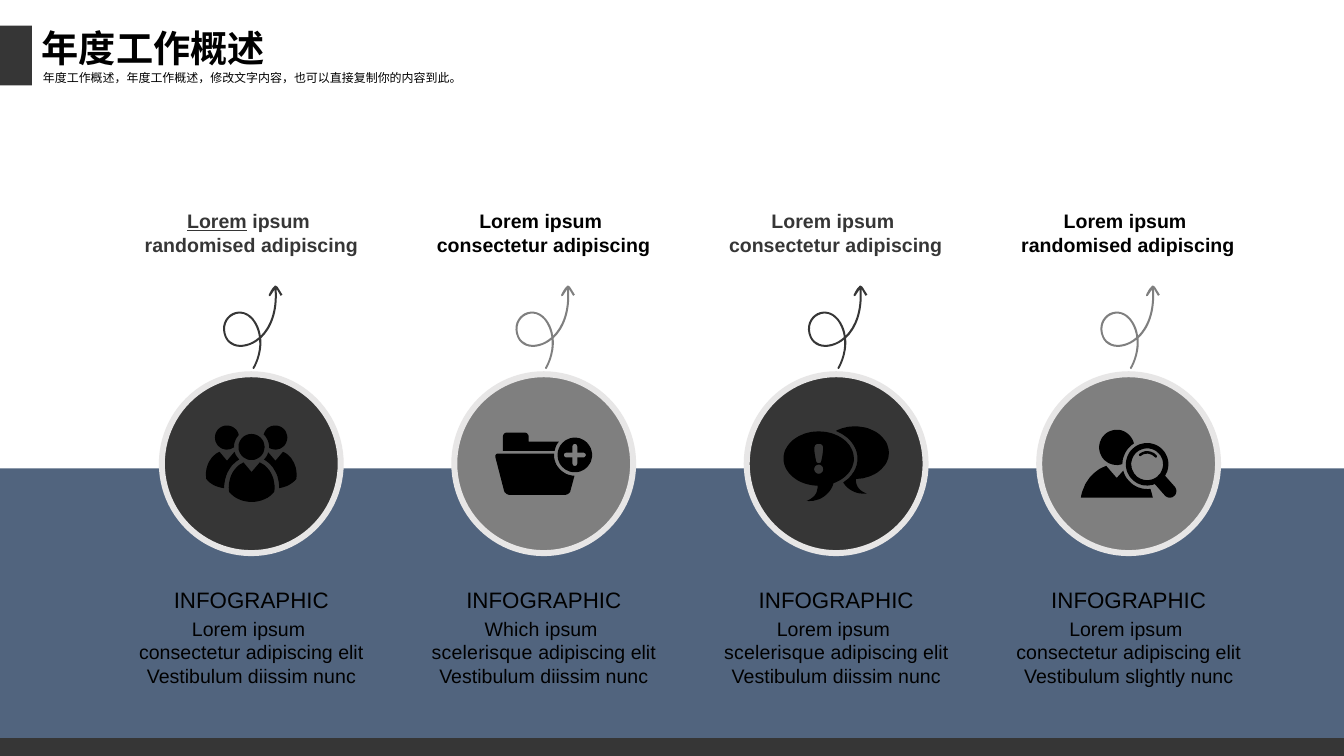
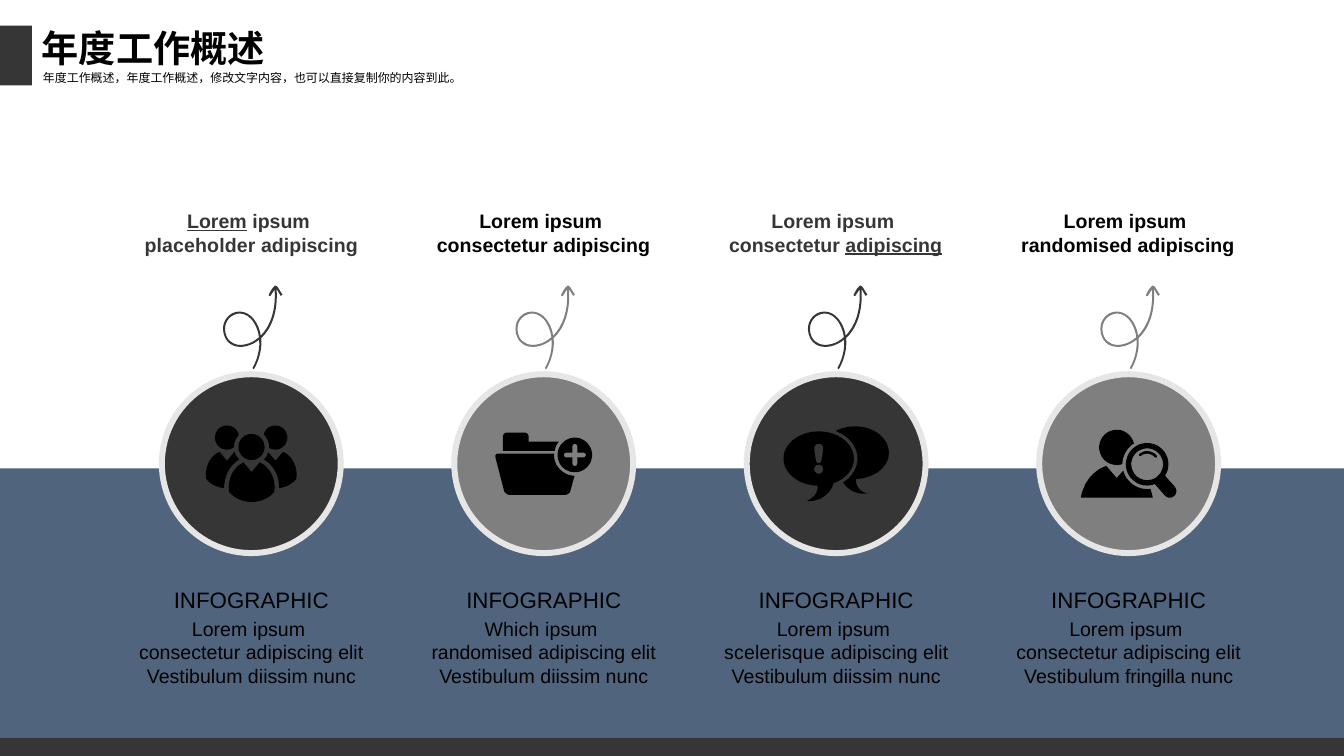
randomised: randomised -> placeholder (200, 246)
adipiscing underline: none -> present (894, 246)
scelerisque: scelerisque -> randomised (482, 653)
slightly: slightly -> fringilla (1155, 677)
